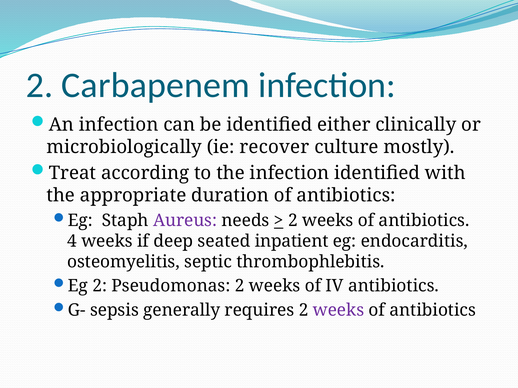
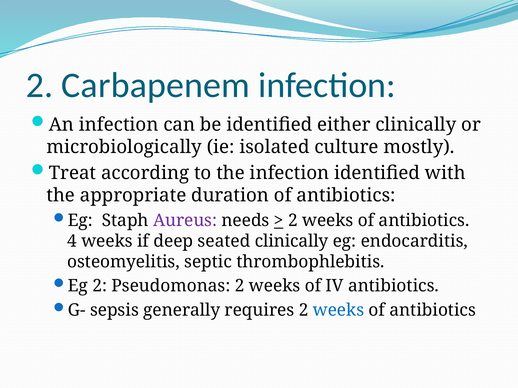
recover: recover -> isolated (274, 147)
seated inpatient: inpatient -> clinically (292, 241)
weeks colour: purple -> blue (338, 310)
